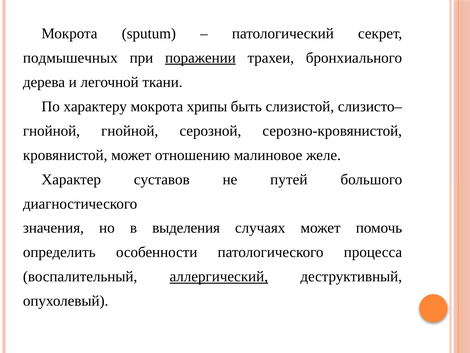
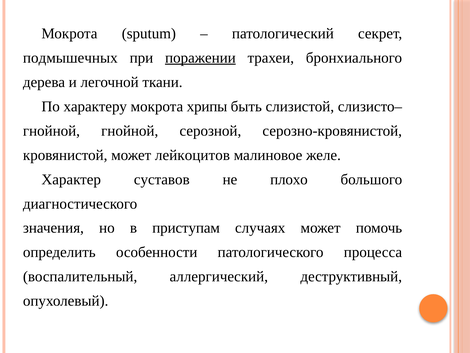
отношению: отношению -> лейкоцитов (192, 155)
путей: путей -> плохо (289, 179)
выделения: выделения -> приступам (186, 228)
аллергический underline: present -> none (219, 276)
